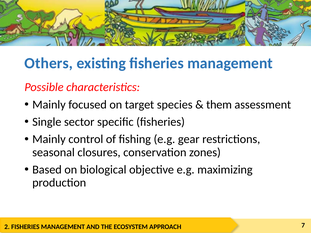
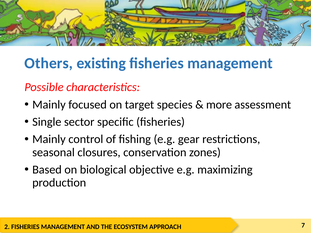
them: them -> more (219, 105)
